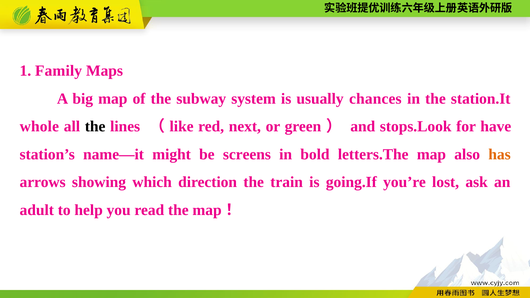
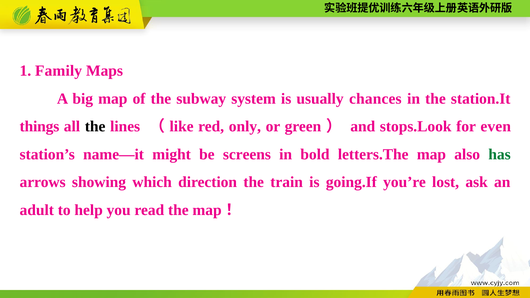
whole: whole -> things (39, 127)
next: next -> only (245, 127)
have: have -> even (496, 127)
has colour: orange -> green (500, 154)
